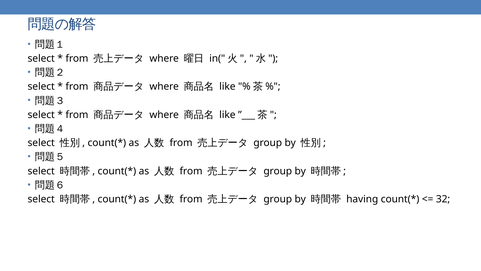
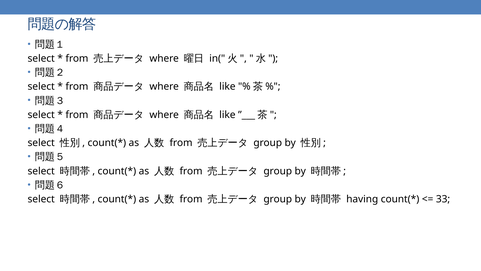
32: 32 -> 33 (443, 199)
